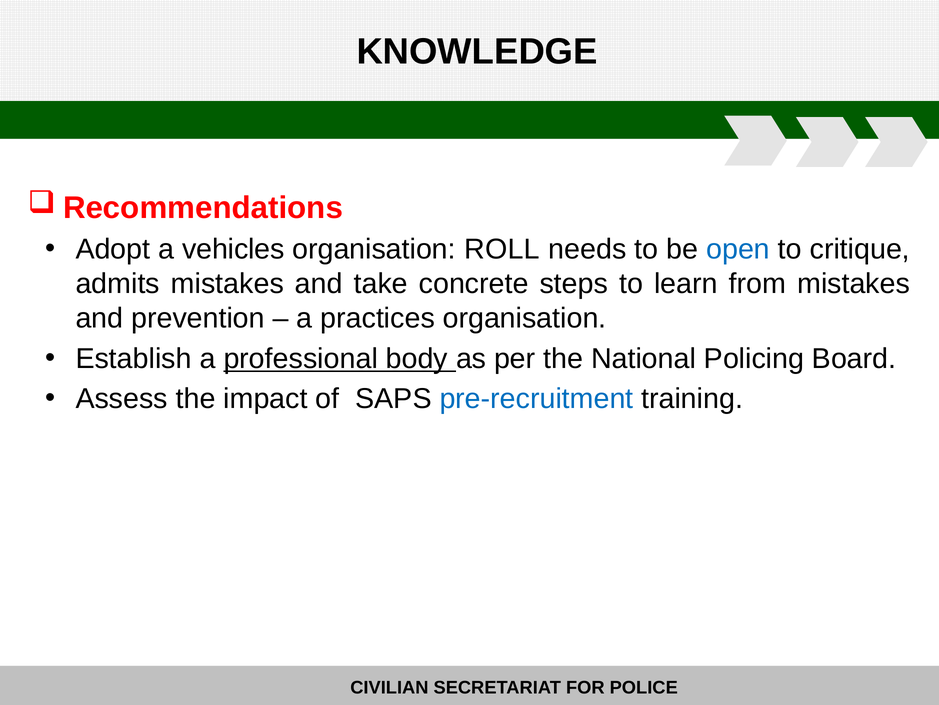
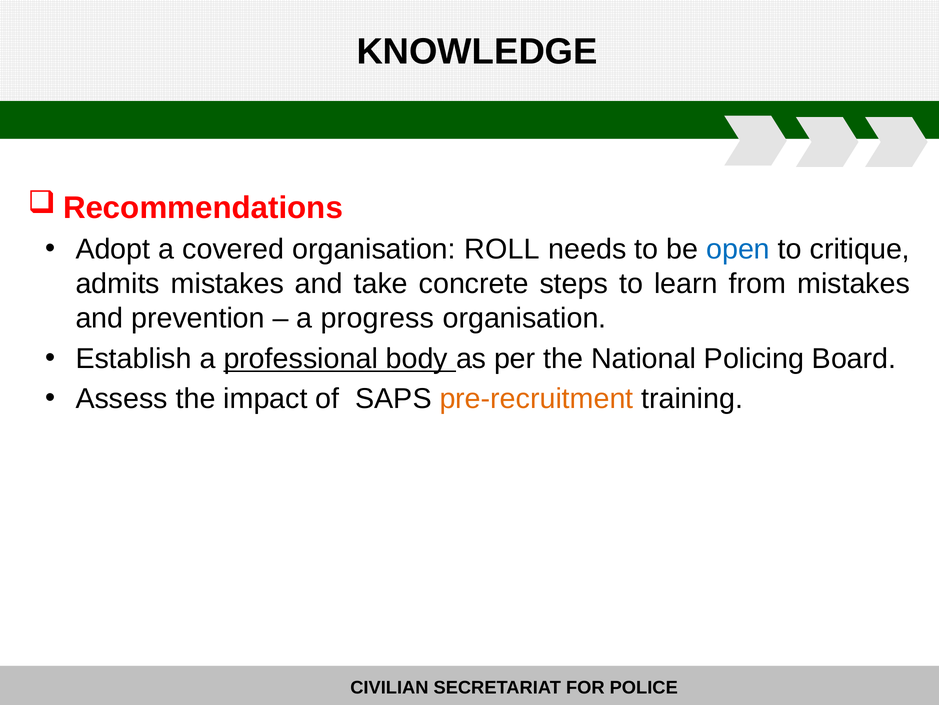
vehicles: vehicles -> covered (233, 249)
practices: practices -> progress (377, 318)
pre-recruitment colour: blue -> orange (536, 398)
